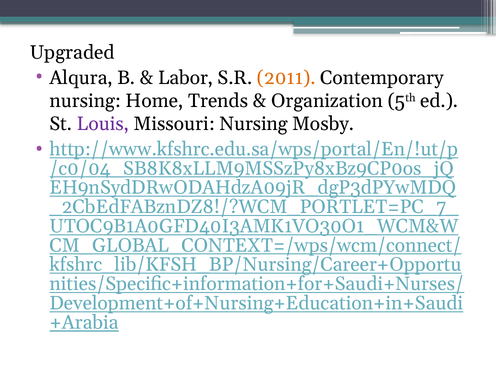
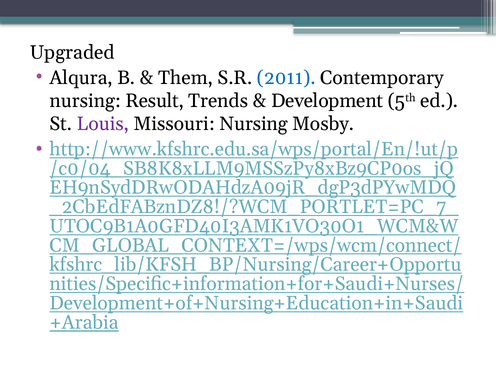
Labor: Labor -> Them (186, 78)
2011 colour: orange -> blue (286, 78)
Home: Home -> Result (155, 101)
Organization: Organization -> Development (327, 101)
